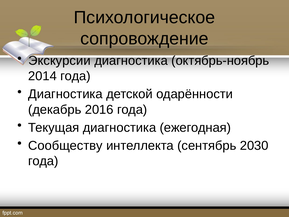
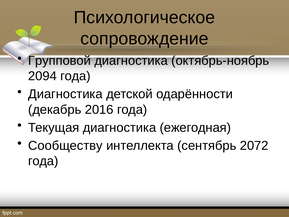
Экскурсии: Экскурсии -> Групповой (60, 61)
2014: 2014 -> 2094 (42, 76)
2030: 2030 -> 2072 (254, 145)
